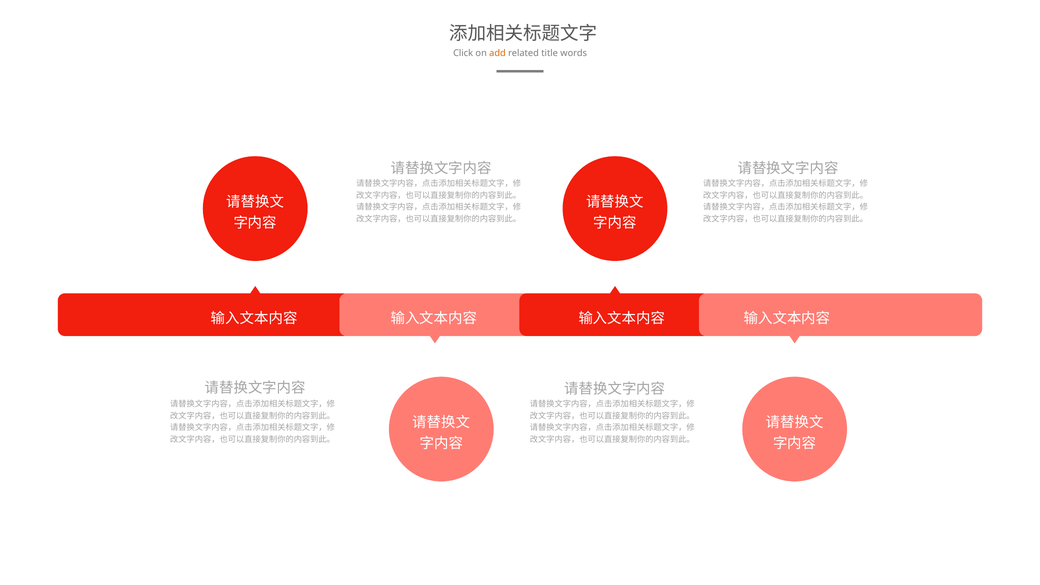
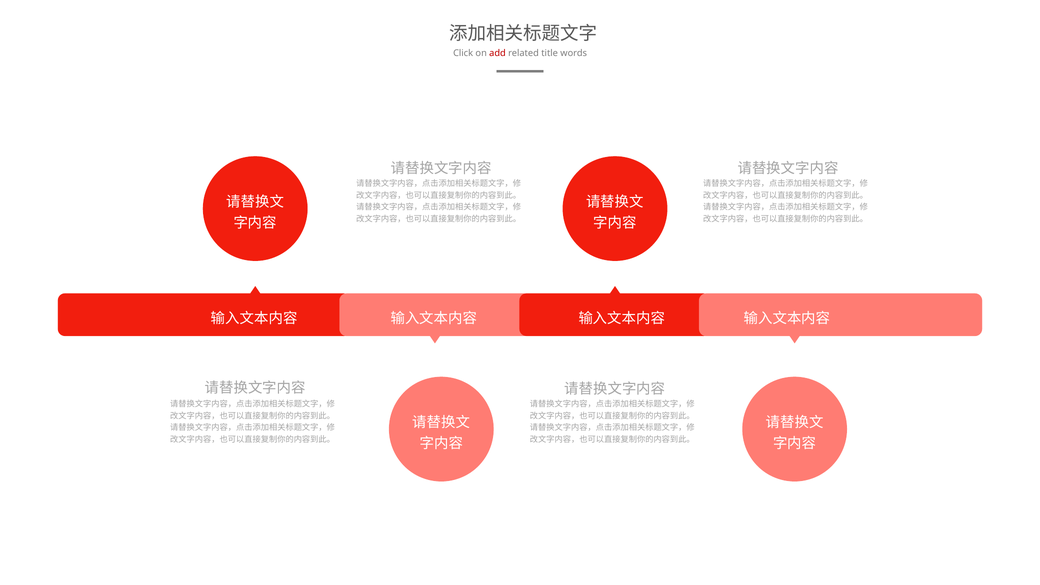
add colour: orange -> red (497, 53)
